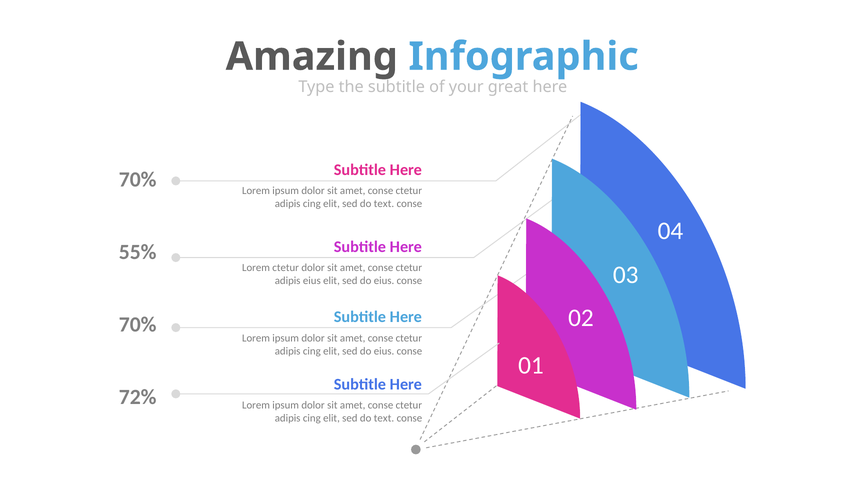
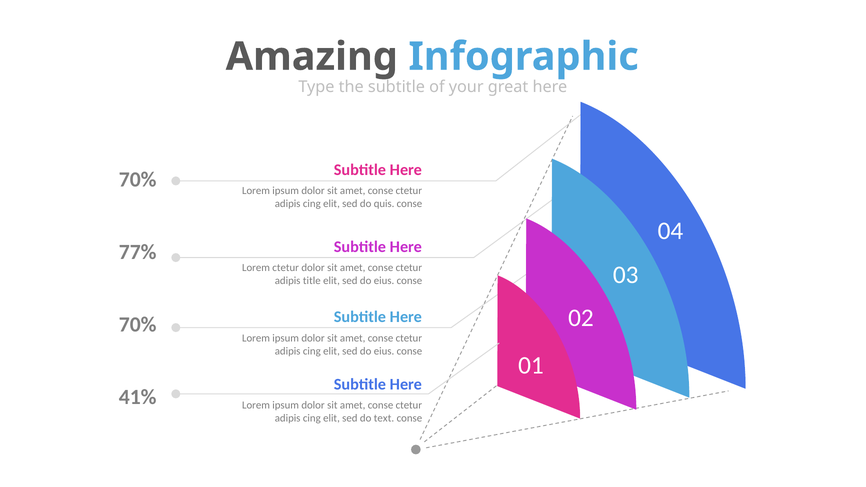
text: text -> quis (384, 204)
55%: 55% -> 77% (138, 252)
adipis eius: eius -> title (312, 281)
72%: 72% -> 41% (138, 397)
